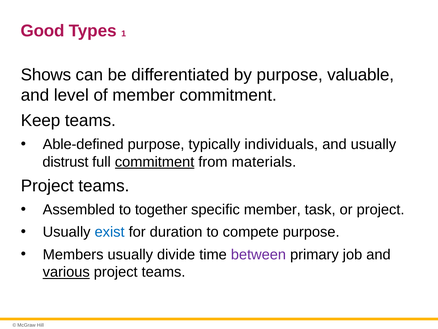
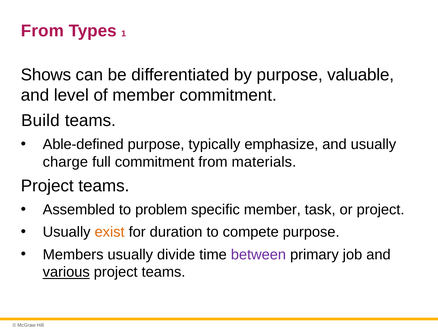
Good: Good -> From (42, 31)
Keep: Keep -> Build (40, 121)
individuals: individuals -> emphasize (281, 144)
distrust: distrust -> charge (65, 162)
commitment underline: present -> none (155, 162)
together: together -> problem (161, 209)
exist colour: blue -> orange (110, 232)
